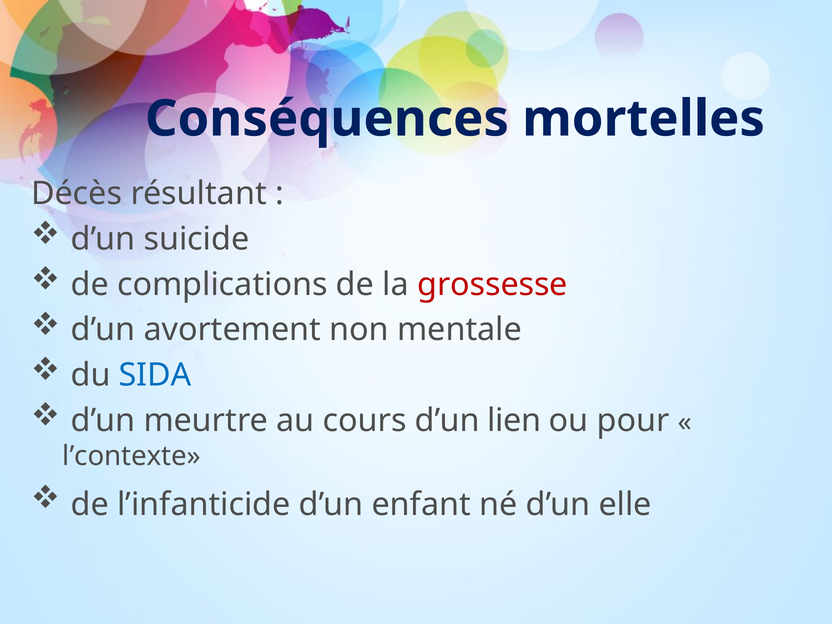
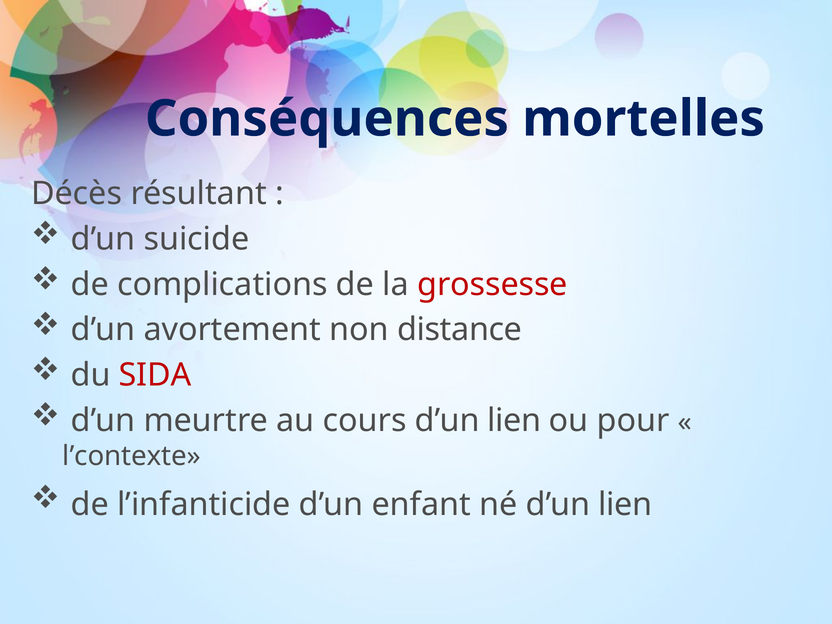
mentale: mentale -> distance (460, 330)
SIDA colour: blue -> red (155, 375)
né d’un elle: elle -> lien (625, 505)
